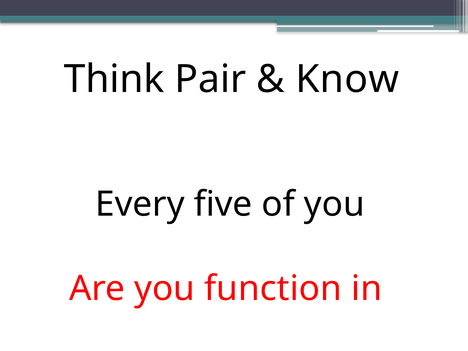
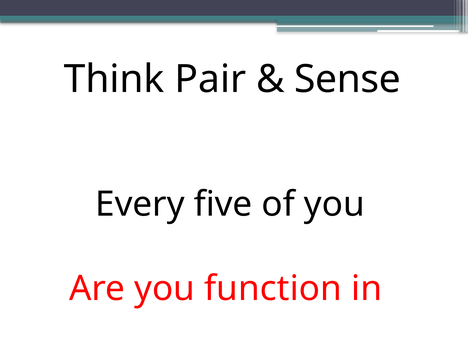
Know: Know -> Sense (348, 79)
